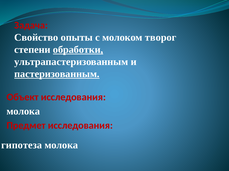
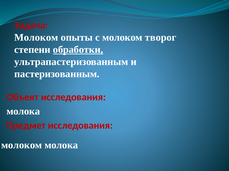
Свойство: Свойство -> Молоком (36, 38)
пастеризованным underline: present -> none (57, 74)
гипотеза: гипотеза -> молоком (22, 146)
